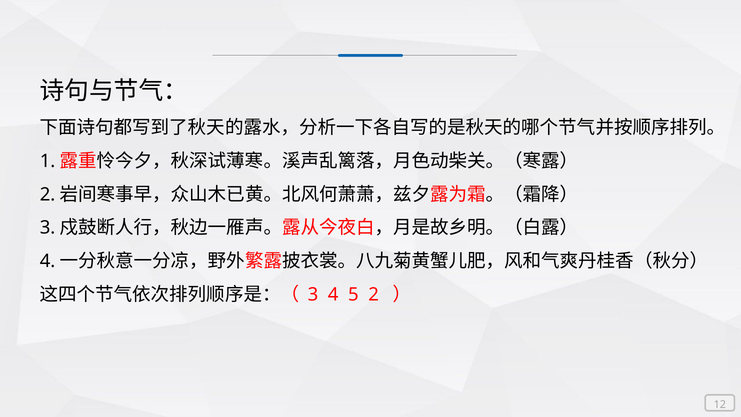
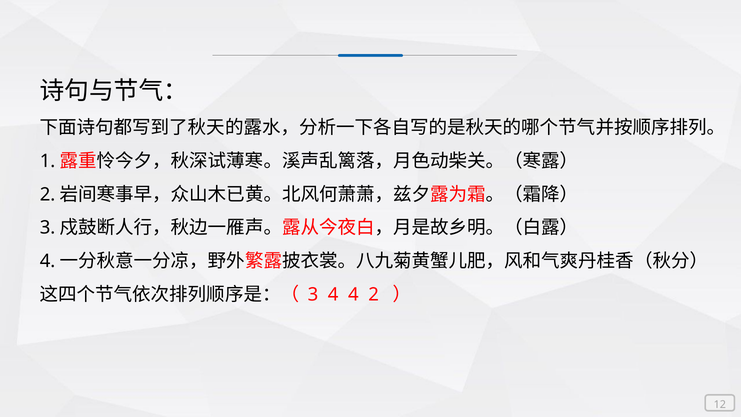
4 5: 5 -> 4 (353, 294)
